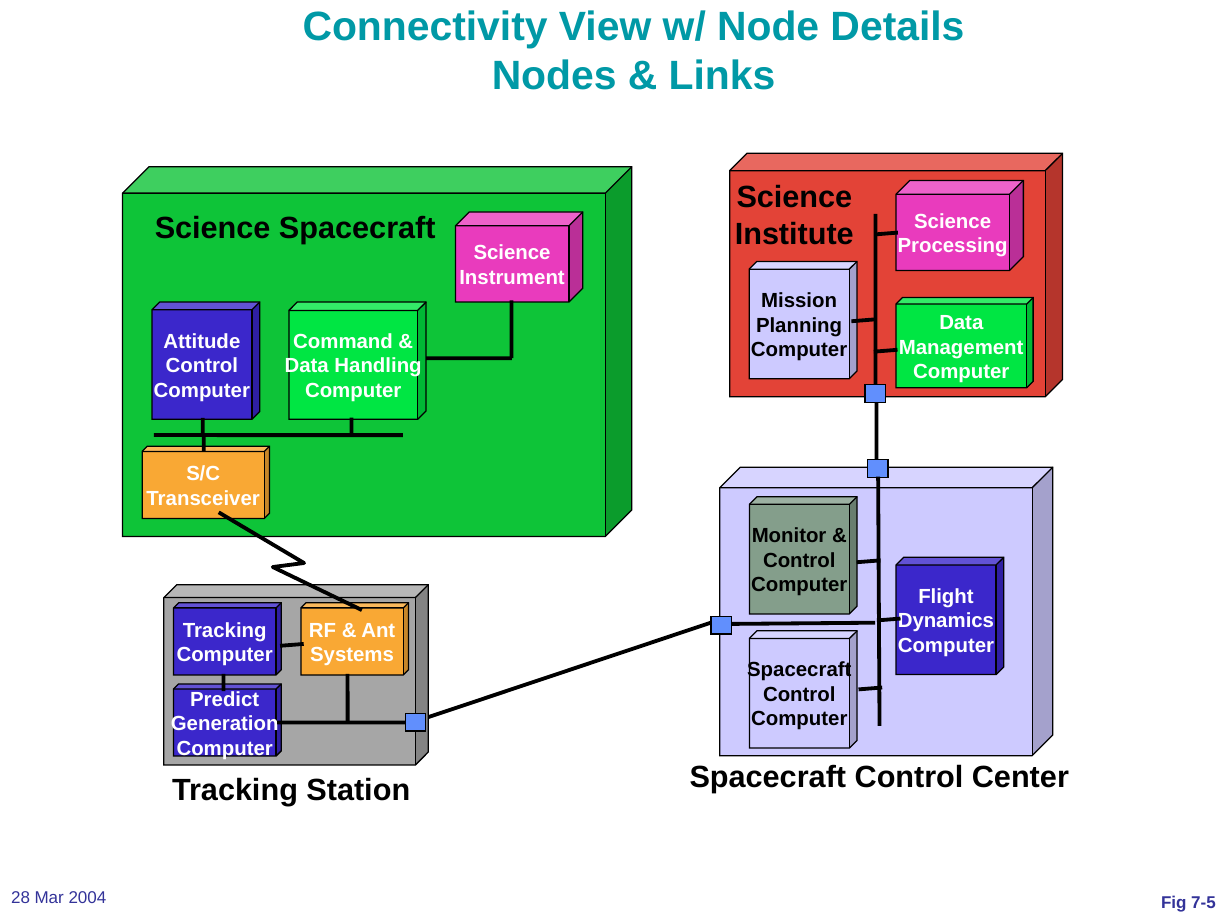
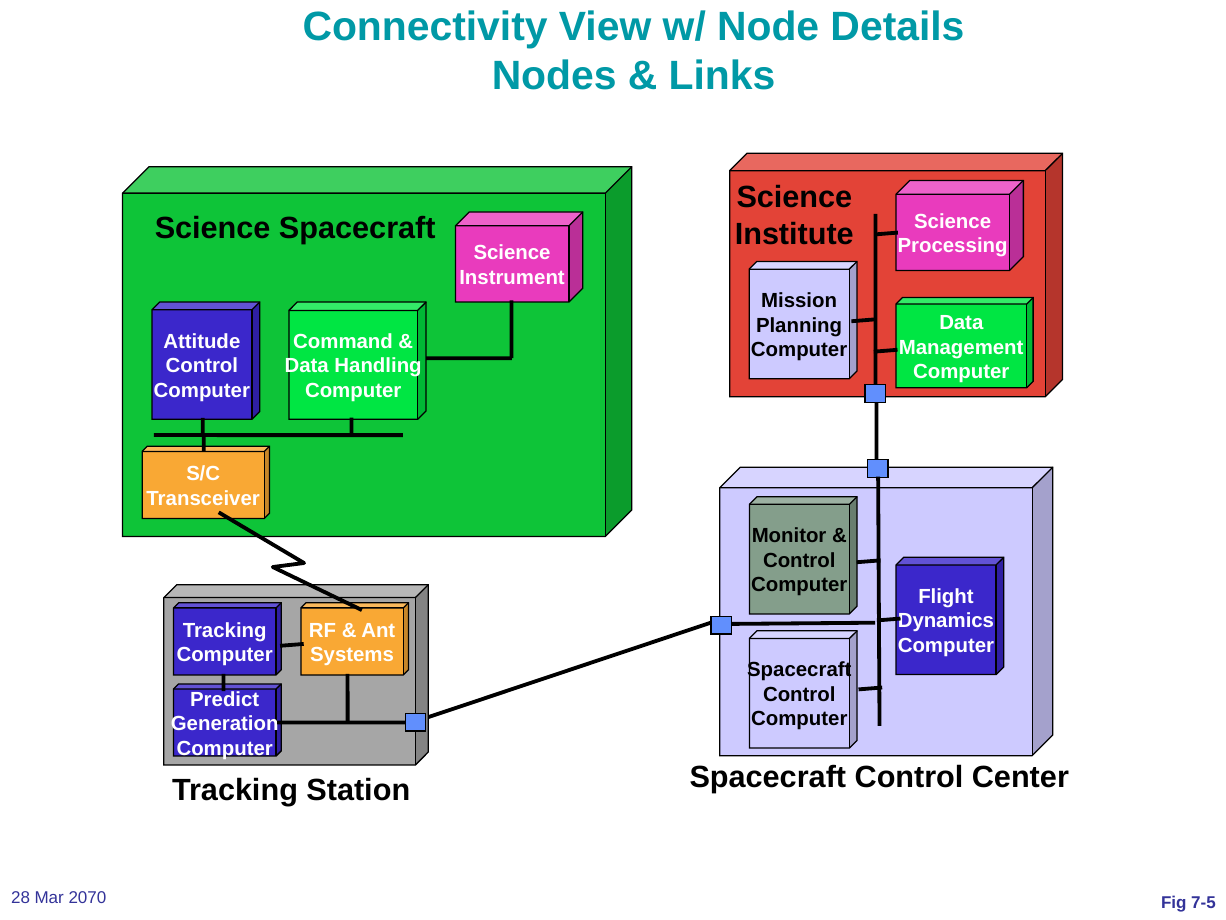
2004: 2004 -> 2070 (87, 898)
